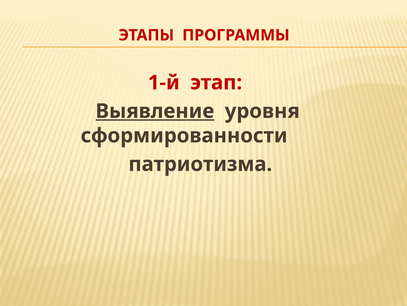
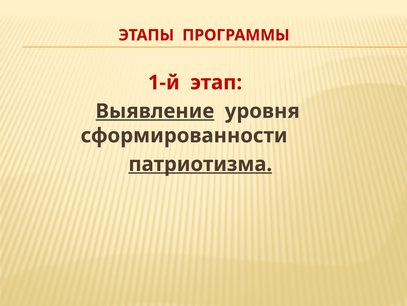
патриотизма underline: none -> present (200, 164)
